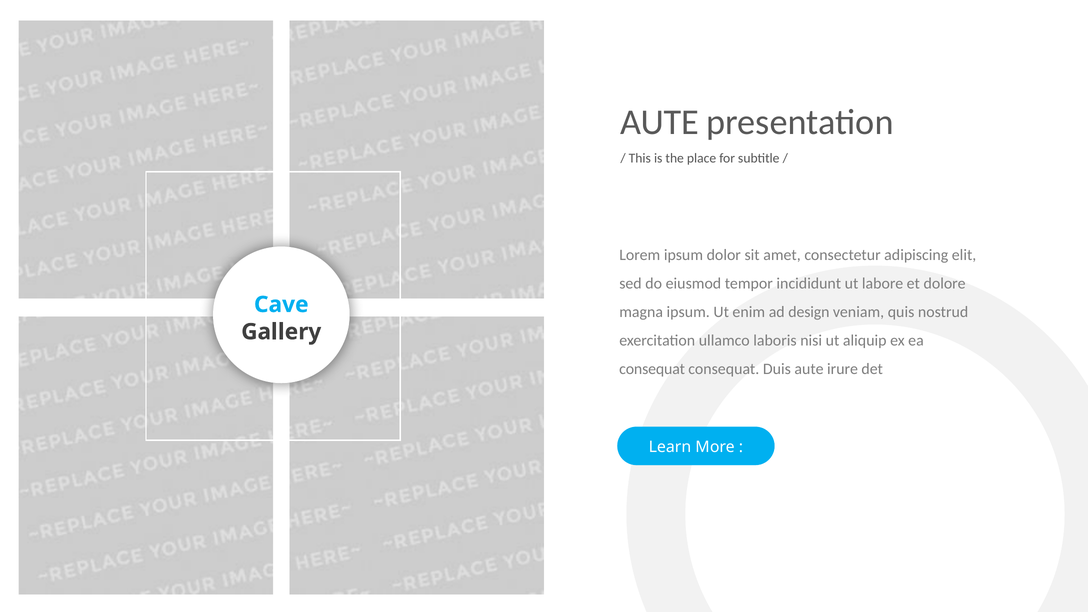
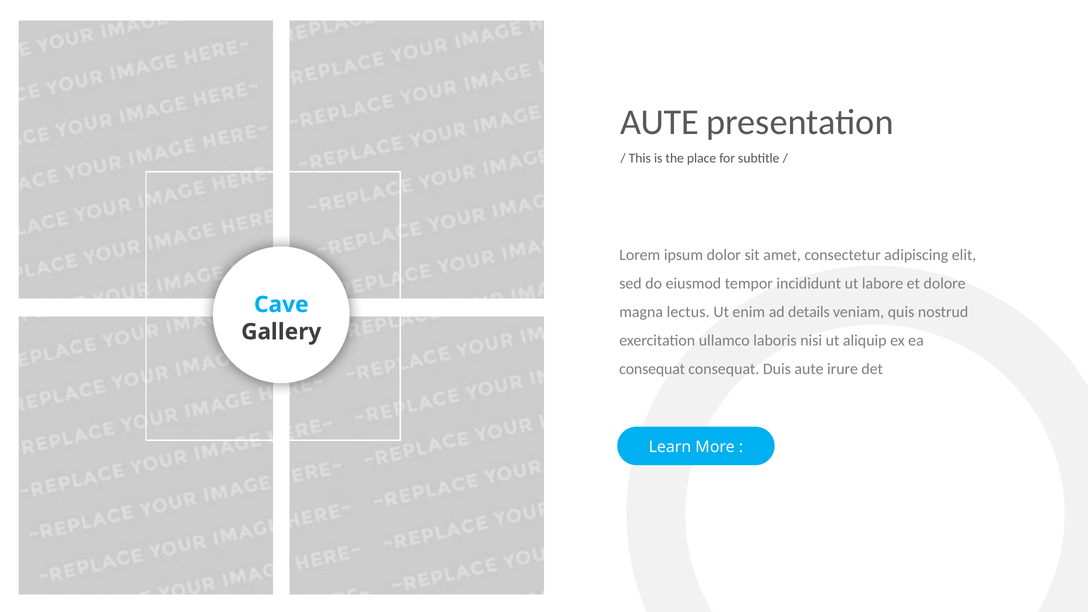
magna ipsum: ipsum -> lectus (688, 312)
design: design -> details (809, 312)
